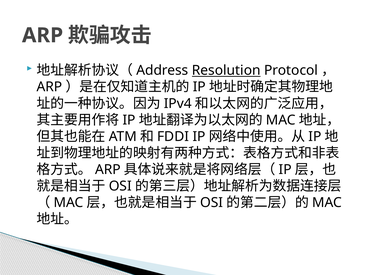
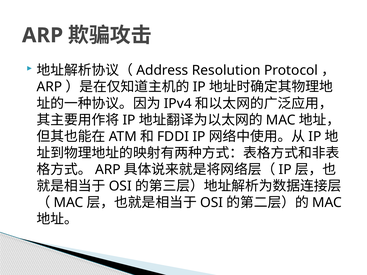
Resolution underline: present -> none (226, 71)
